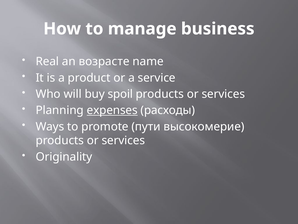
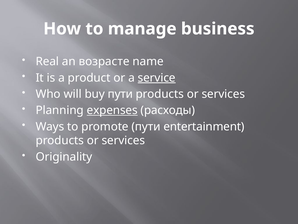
service underline: none -> present (157, 78)
buy spoil: spoil -> пути (120, 94)
высокомерие: высокомерие -> entertainment (204, 126)
